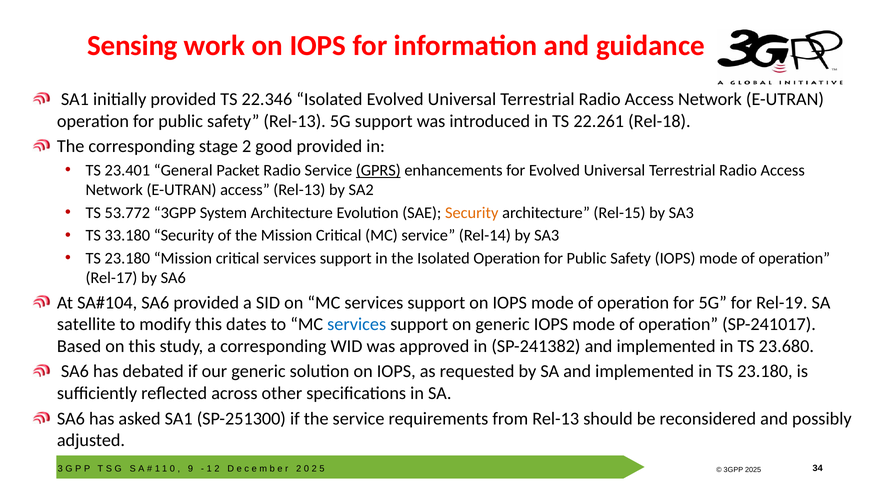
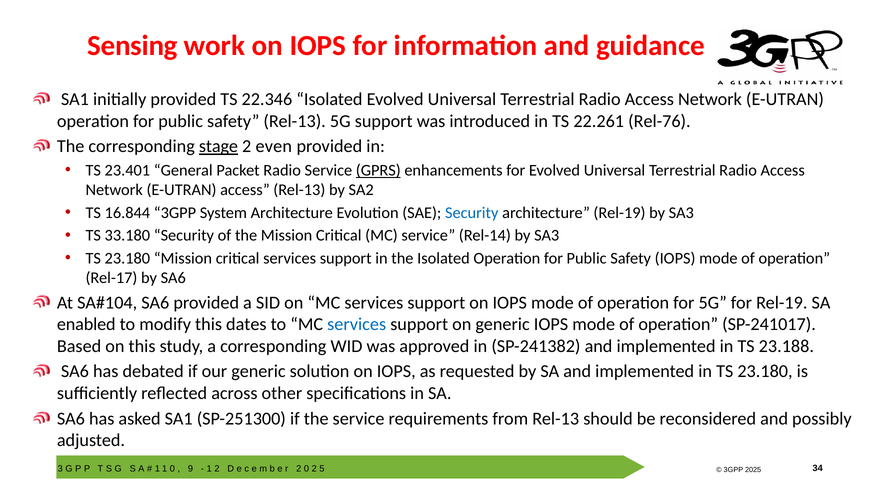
Rel-18: Rel-18 -> Rel-76 (659, 121)
stage underline: none -> present (218, 147)
good: good -> even (274, 147)
53.772: 53.772 -> 16.844 (127, 213)
Security colour: orange -> blue (472, 213)
architecture Rel-15: Rel-15 -> Rel-19 (619, 213)
satellite: satellite -> enabled (86, 325)
23.680: 23.680 -> 23.188 (786, 346)
